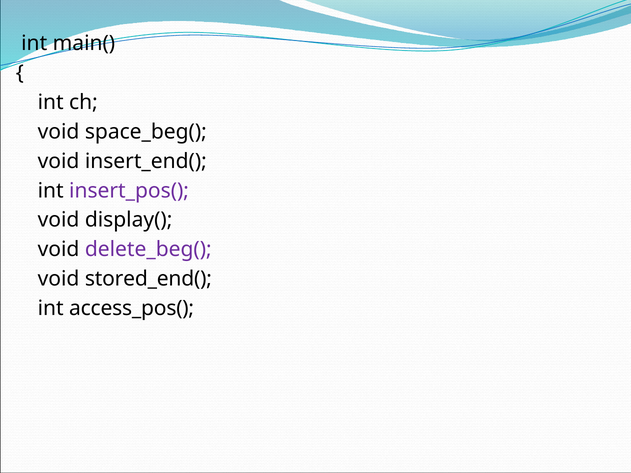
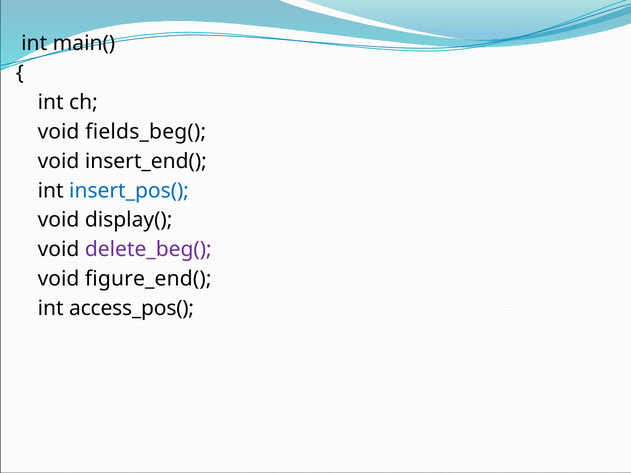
space_beg(: space_beg( -> fields_beg( (146, 132)
insert_pos( colour: purple -> blue (129, 191)
stored_end(: stored_end( -> figure_end( (148, 279)
